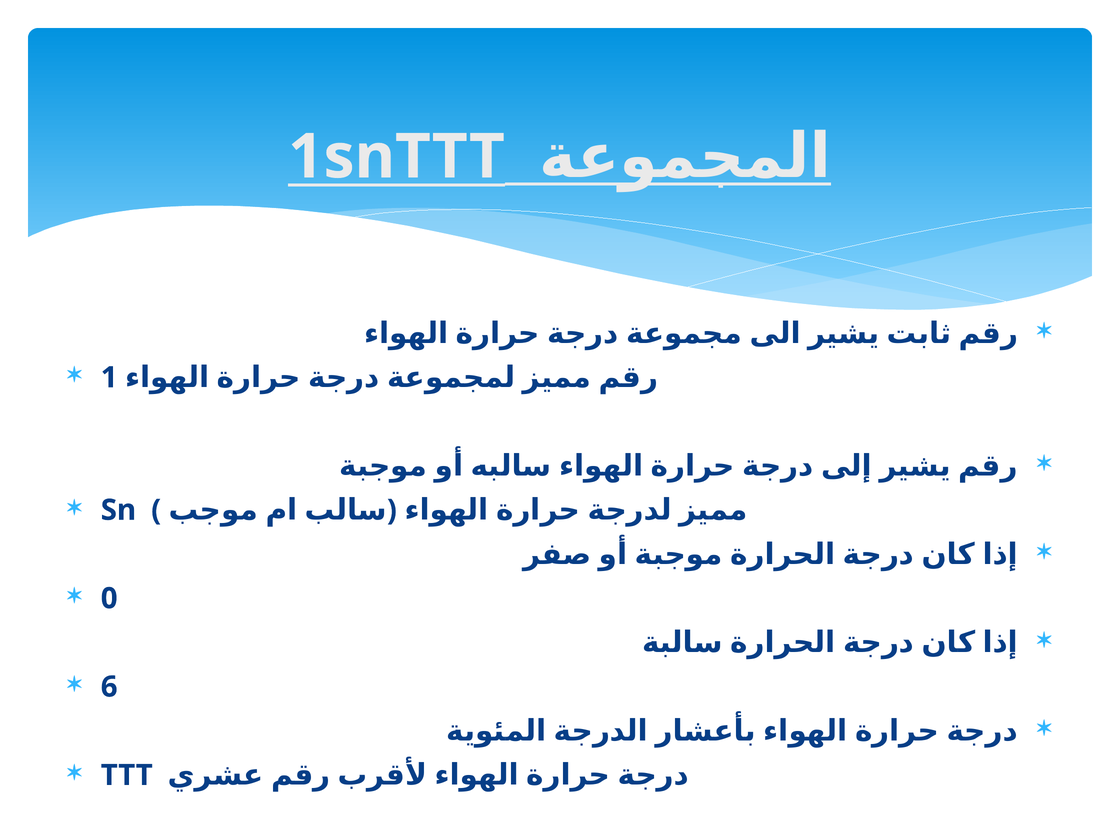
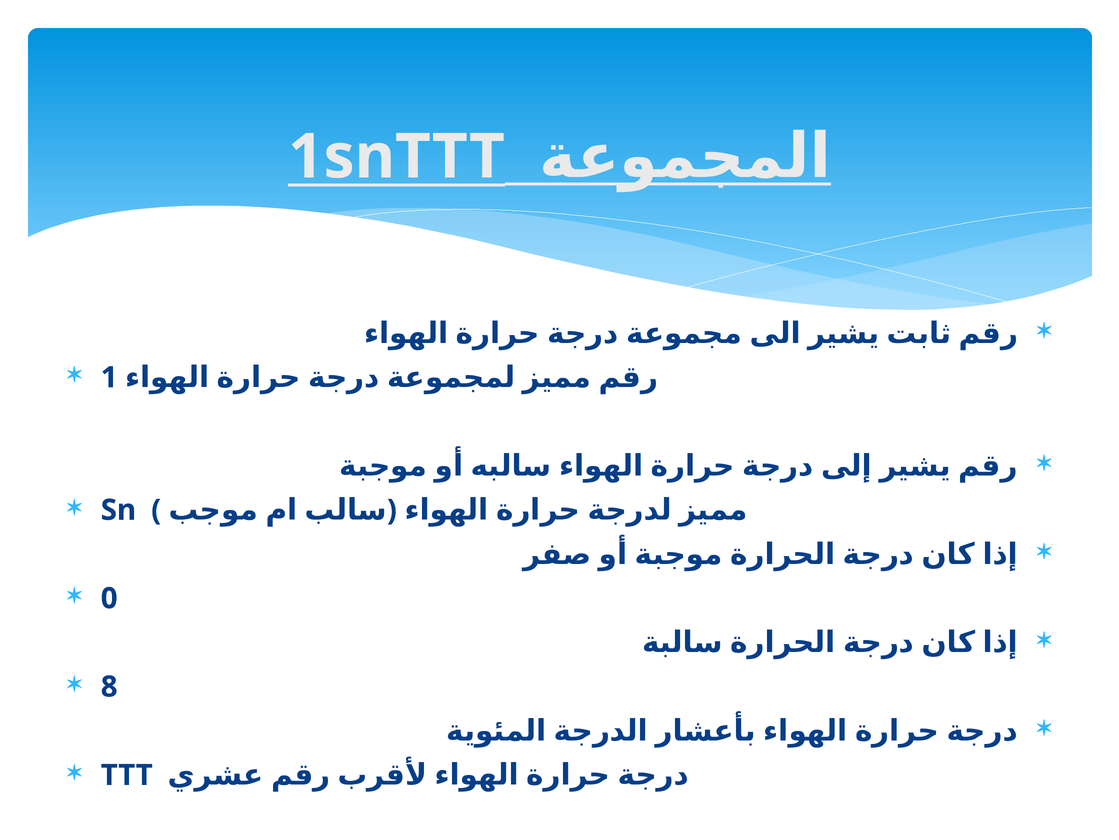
6: 6 -> 8 (109, 686)
